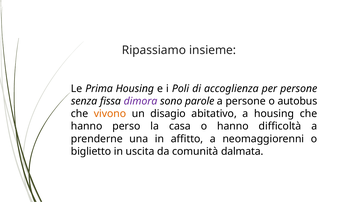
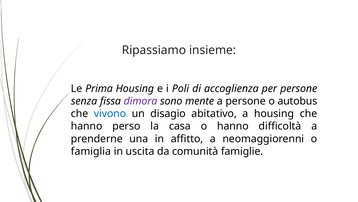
parole: parole -> mente (200, 101)
vivono colour: orange -> blue (110, 113)
biglietto: biglietto -> famiglia (91, 151)
dalmata: dalmata -> famiglie (242, 151)
